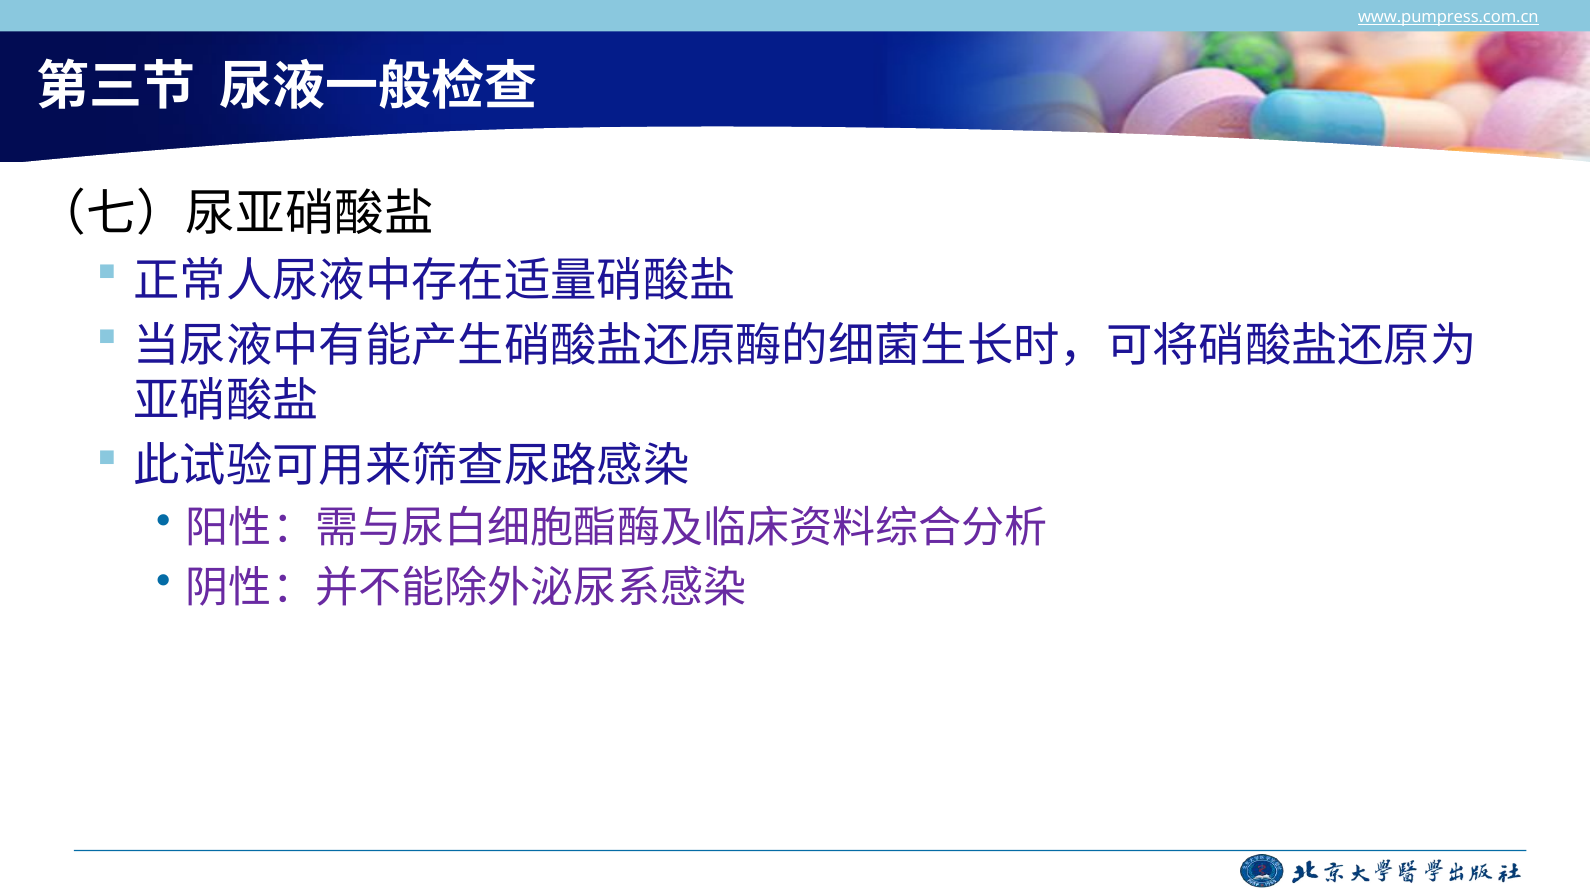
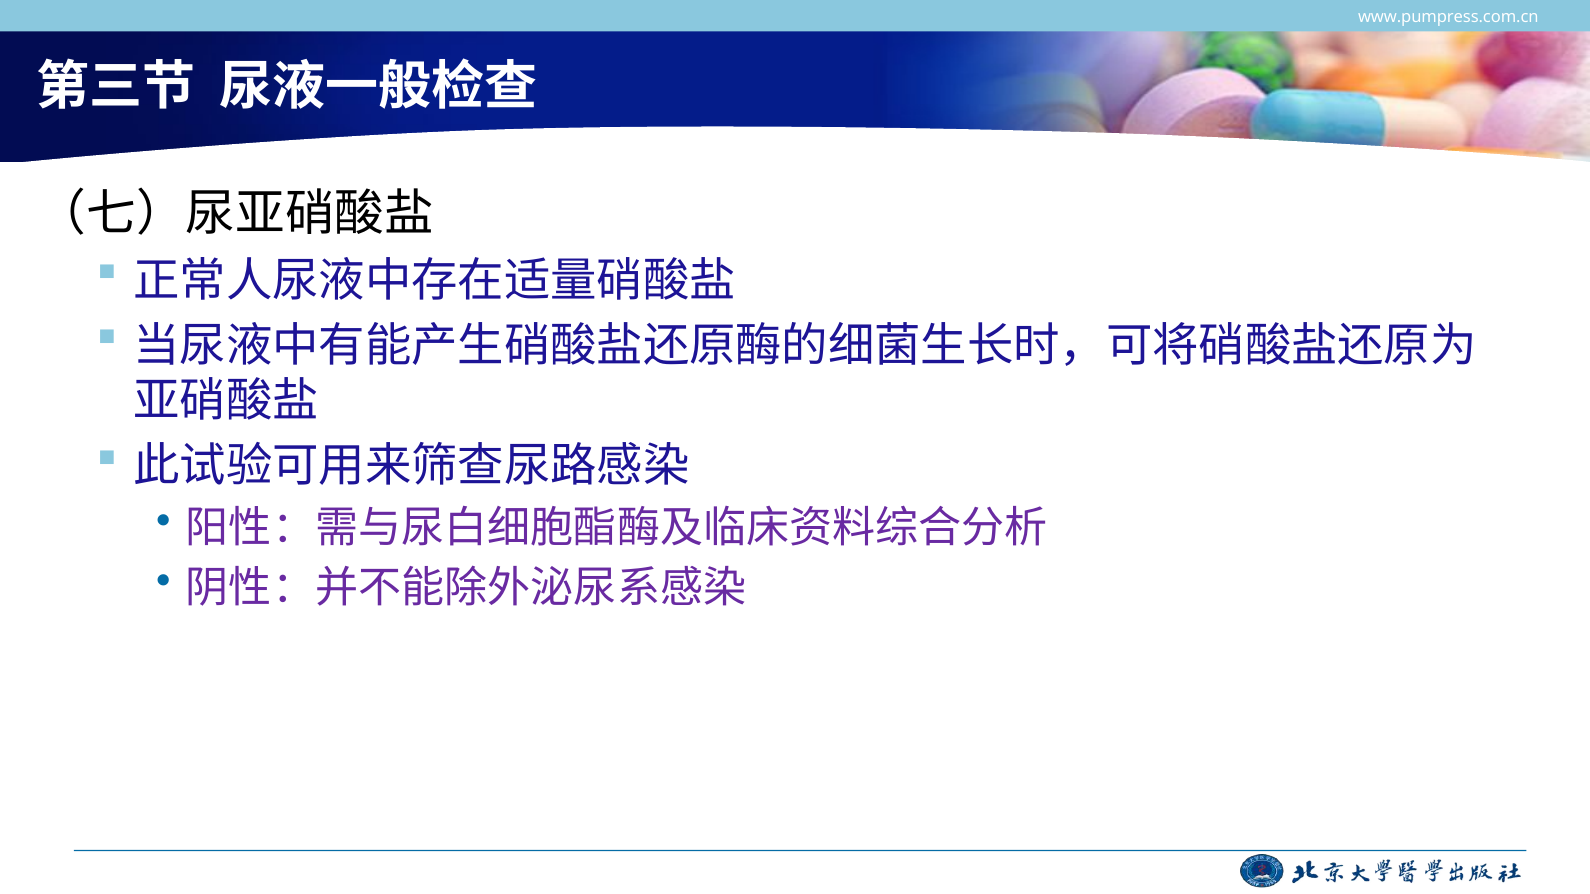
www.pumpress.com.cn underline: present -> none (1448, 17)
